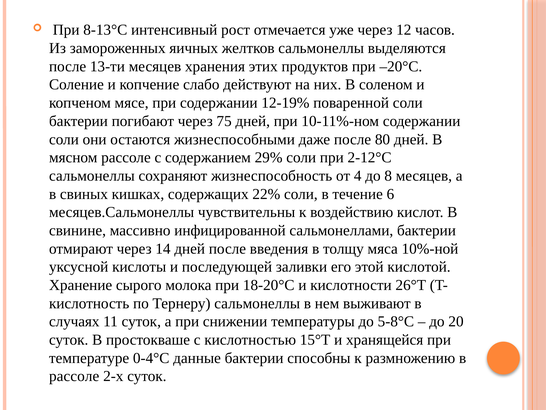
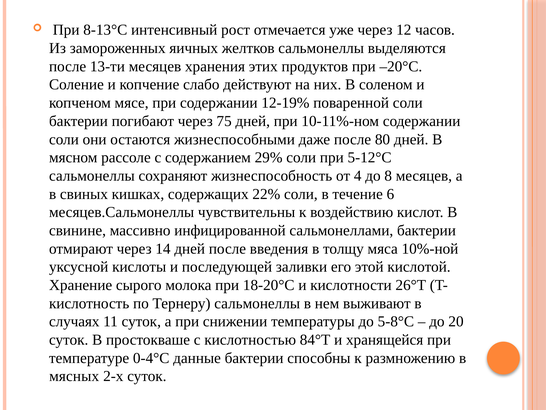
2-12°С: 2-12°С -> 5-12°С (370, 157)
15°Т: 15°Т -> 84°Т (315, 339)
рассоле: рассоле -> мясных (74, 376)
